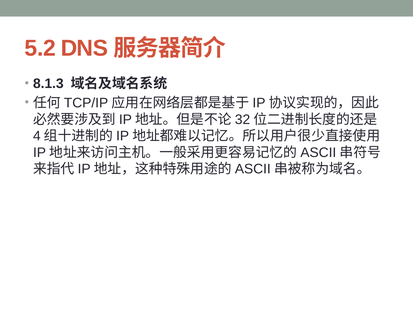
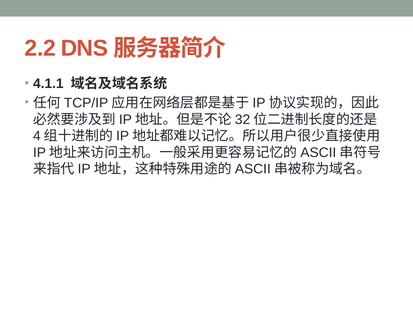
5.2: 5.2 -> 2.2 (40, 48)
8.1.3: 8.1.3 -> 4.1.1 (48, 84)
